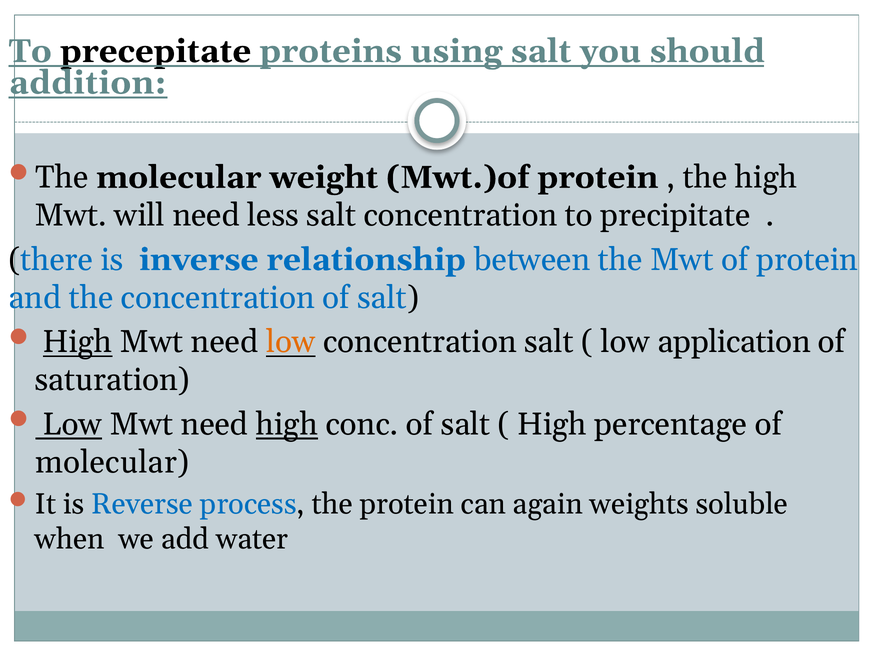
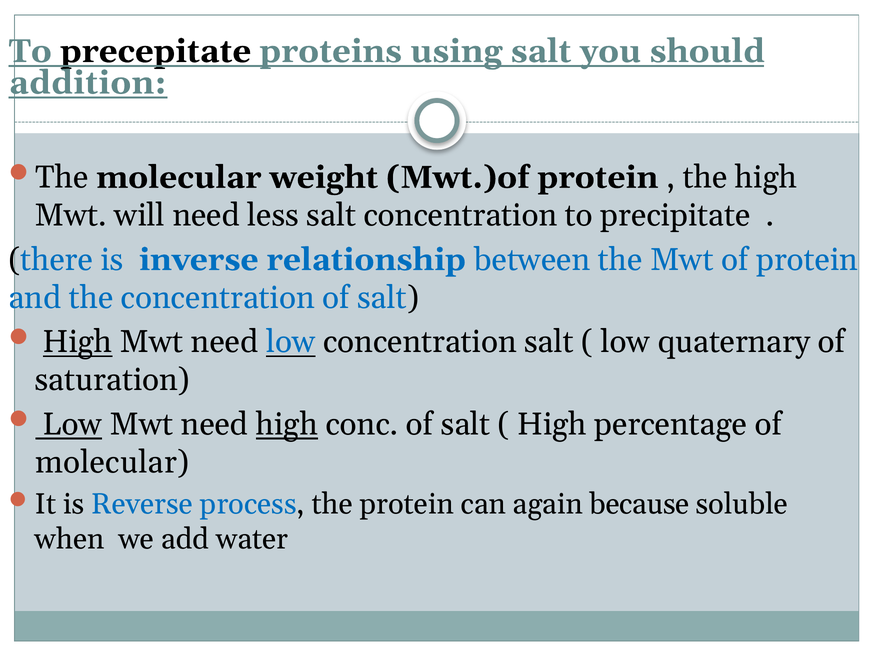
low colour: orange -> blue (291, 342)
application: application -> quaternary (734, 342)
weights: weights -> because (639, 504)
